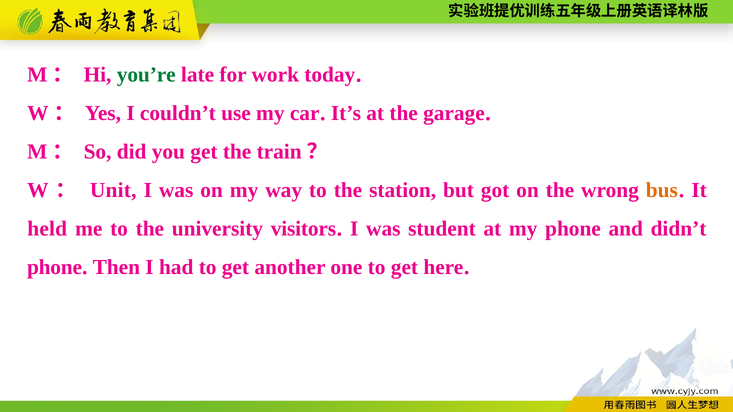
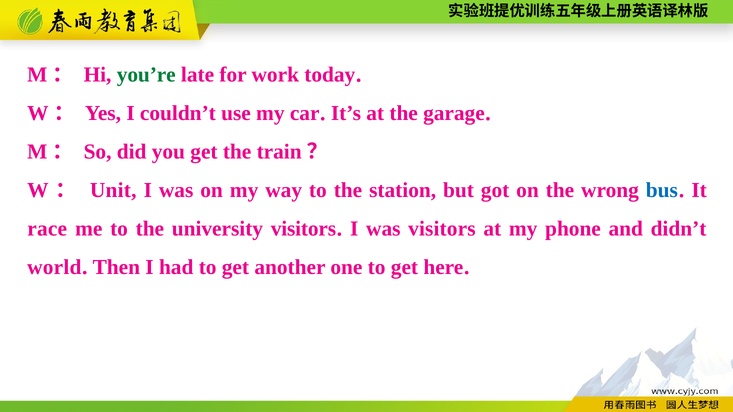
bus colour: orange -> blue (662, 190)
held: held -> race (47, 229)
was student: student -> visitors (442, 229)
phone: phone -> world (54, 267)
